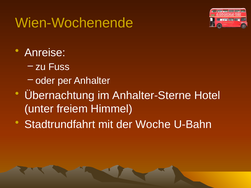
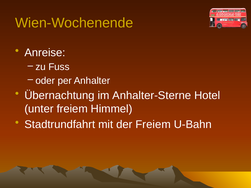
der Woche: Woche -> Freiem (153, 125)
